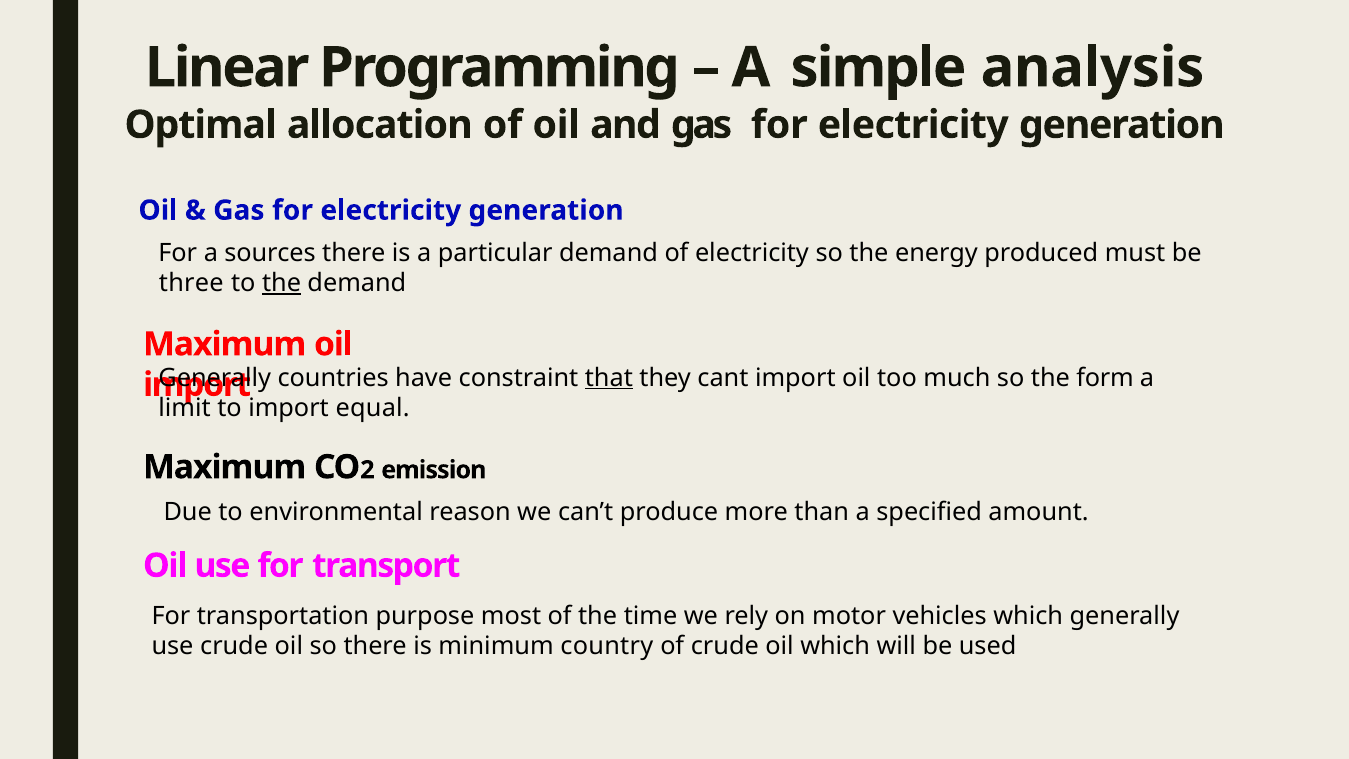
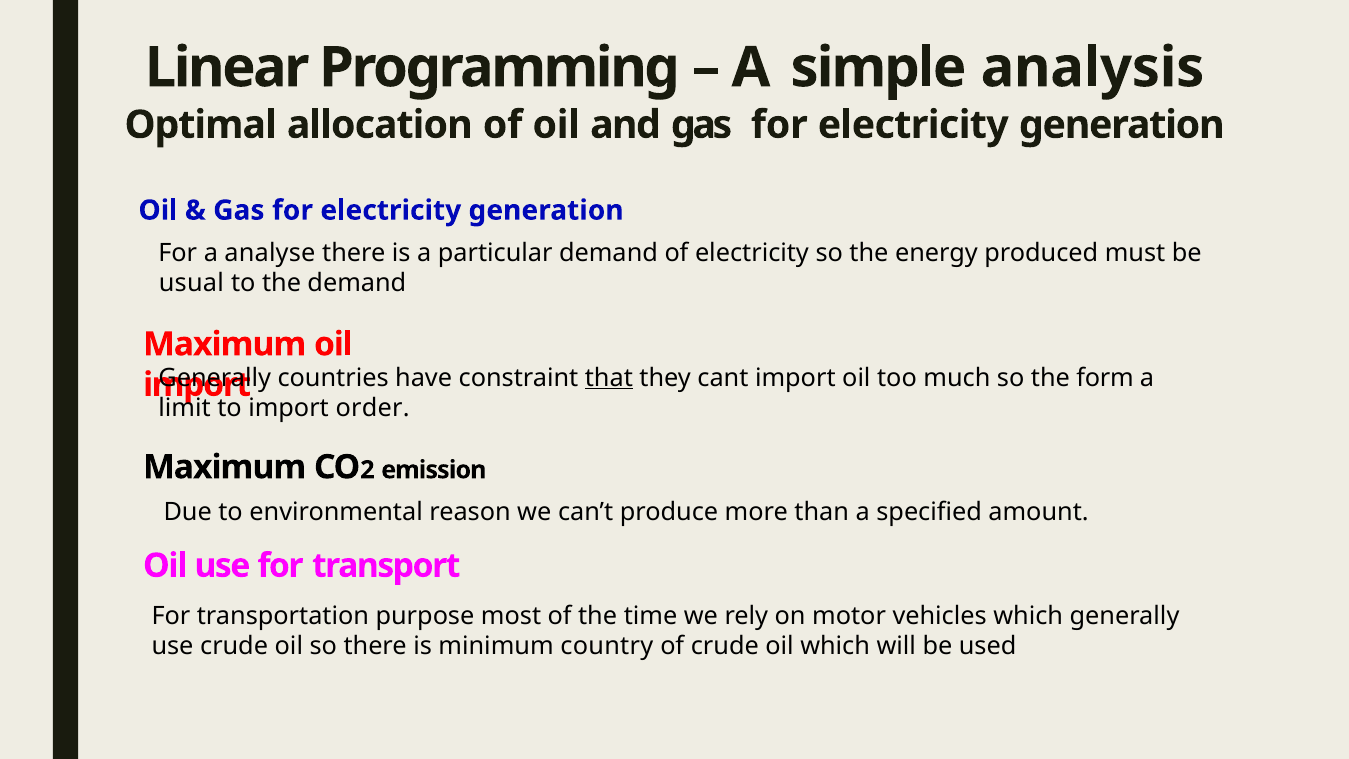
sources: sources -> analyse (270, 253)
three: three -> usual (191, 283)
the underline: present -> none (282, 283)
equal: equal -> order (373, 408)
